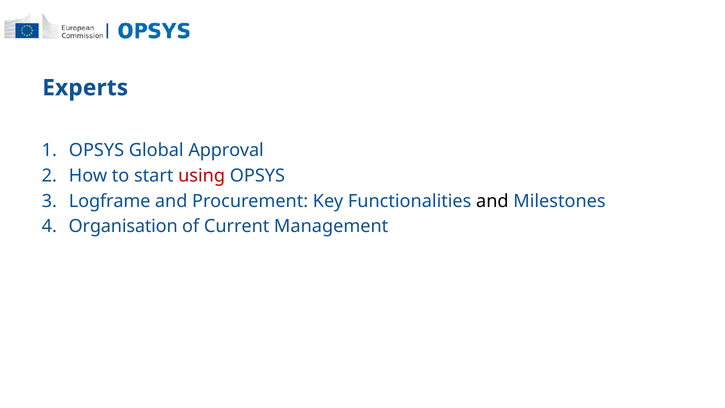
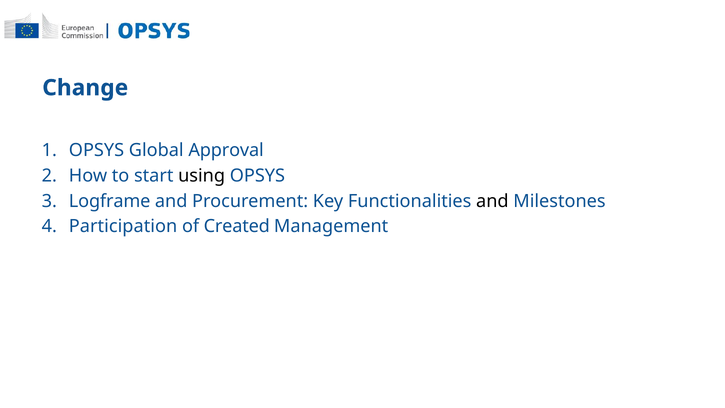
Experts: Experts -> Change (85, 88)
using colour: red -> black (202, 176)
Organisation: Organisation -> Participation (123, 226)
Current: Current -> Created (237, 226)
